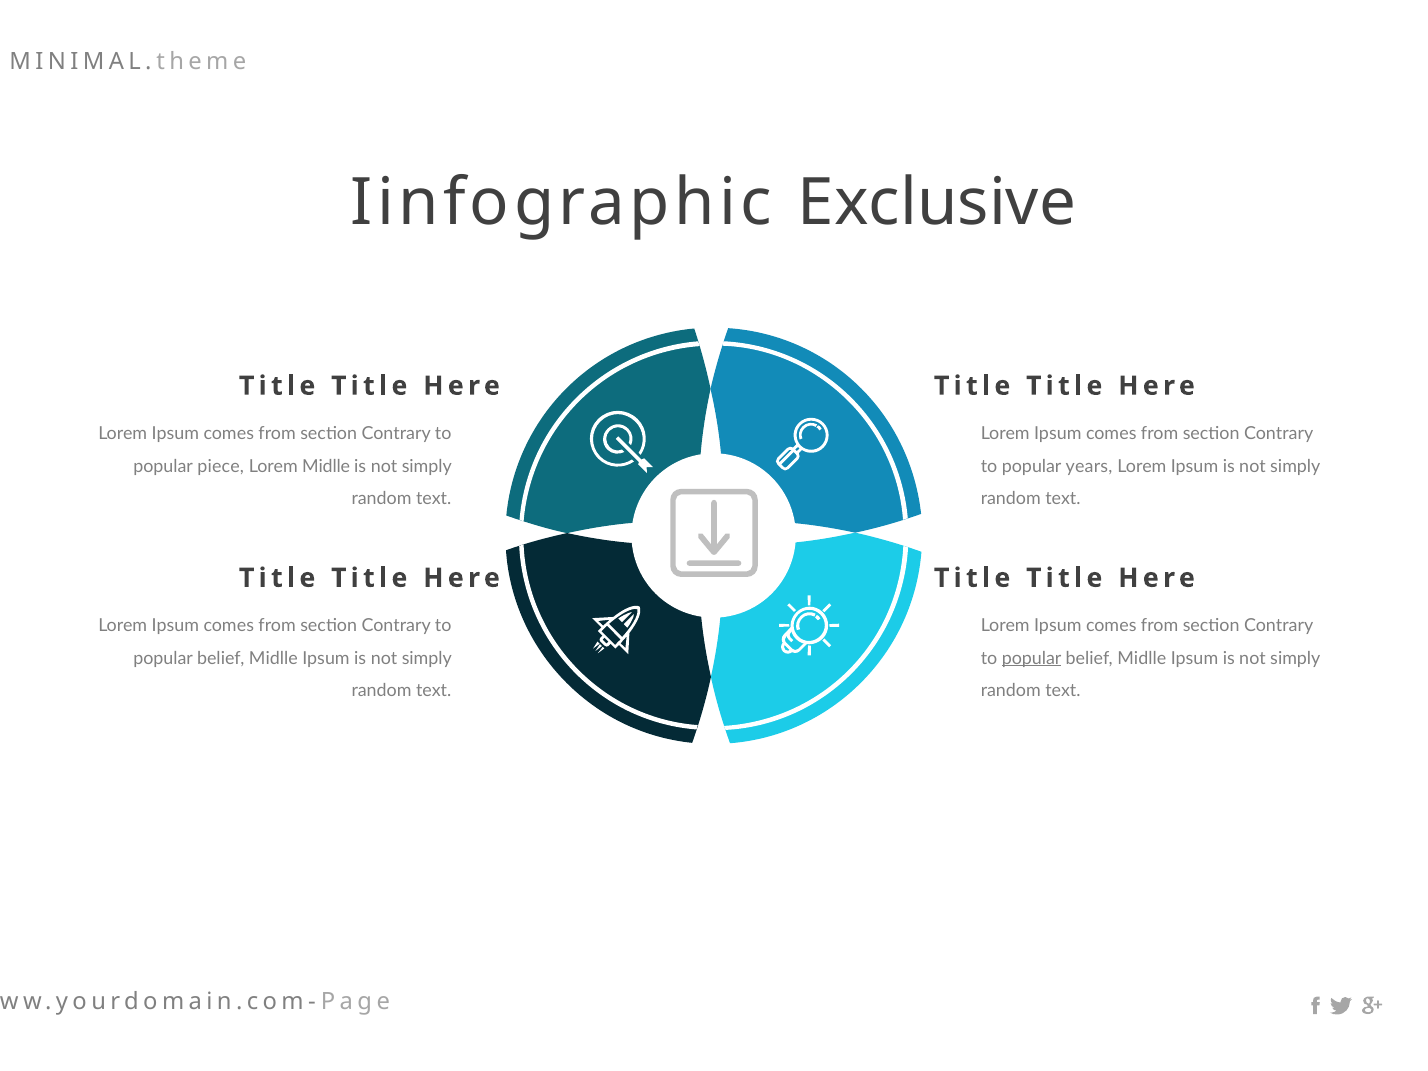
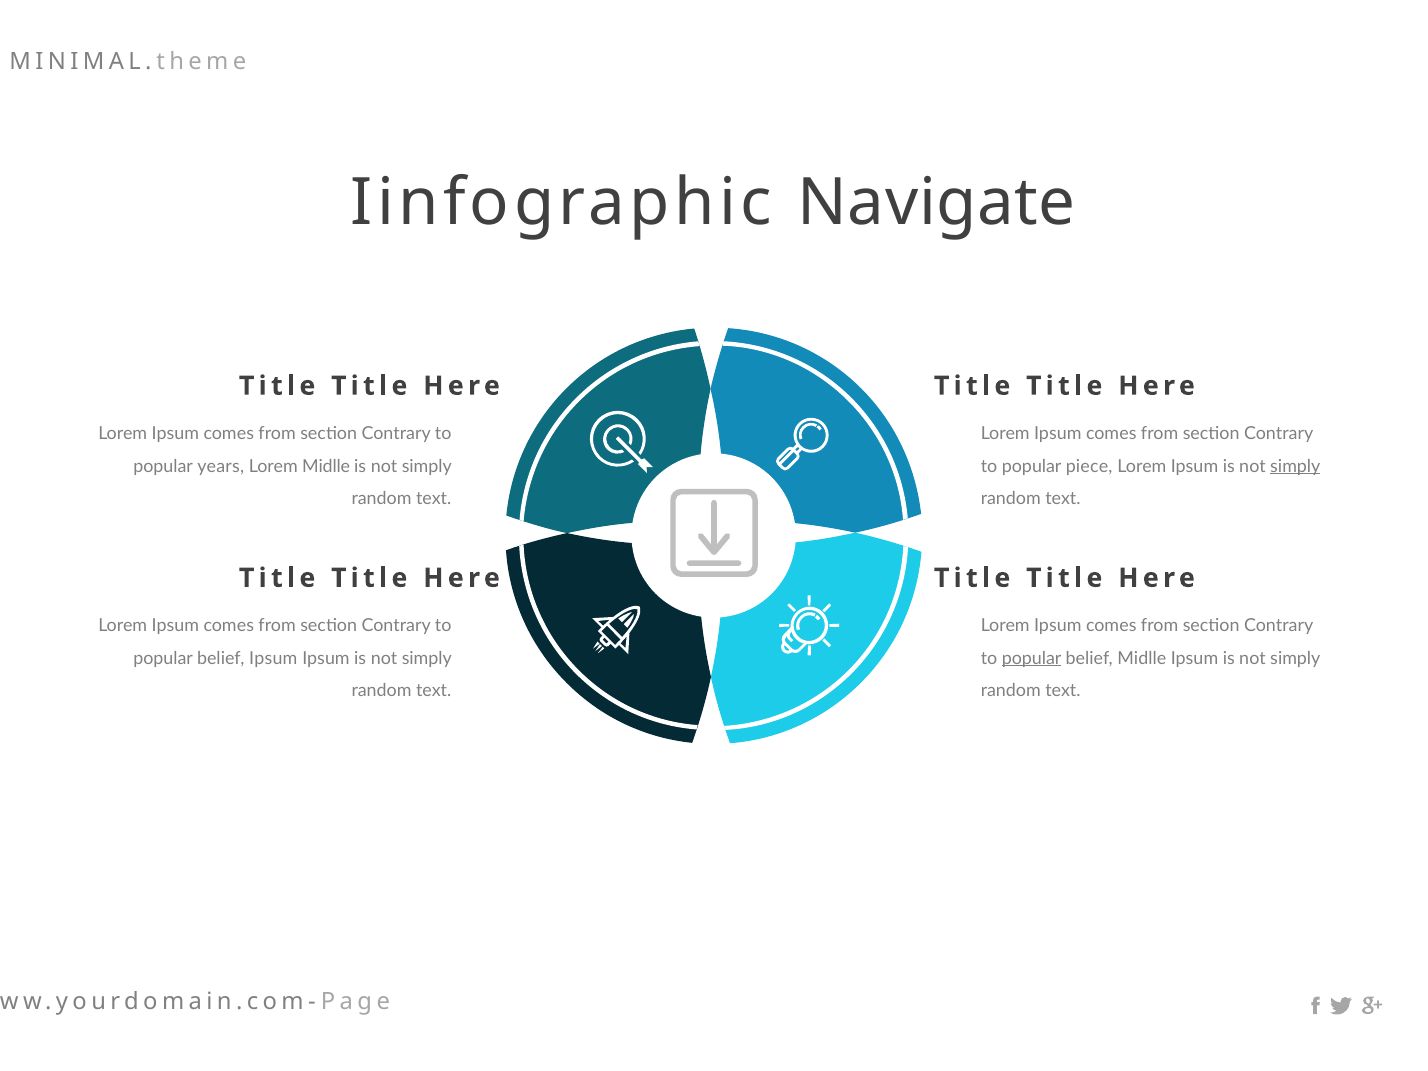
Exclusive: Exclusive -> Navigate (937, 203)
piece: piece -> years (221, 466)
years: years -> piece (1089, 466)
simply underline: none -> present (1295, 466)
Midlle: Midlle -> Ipsum (273, 658)
